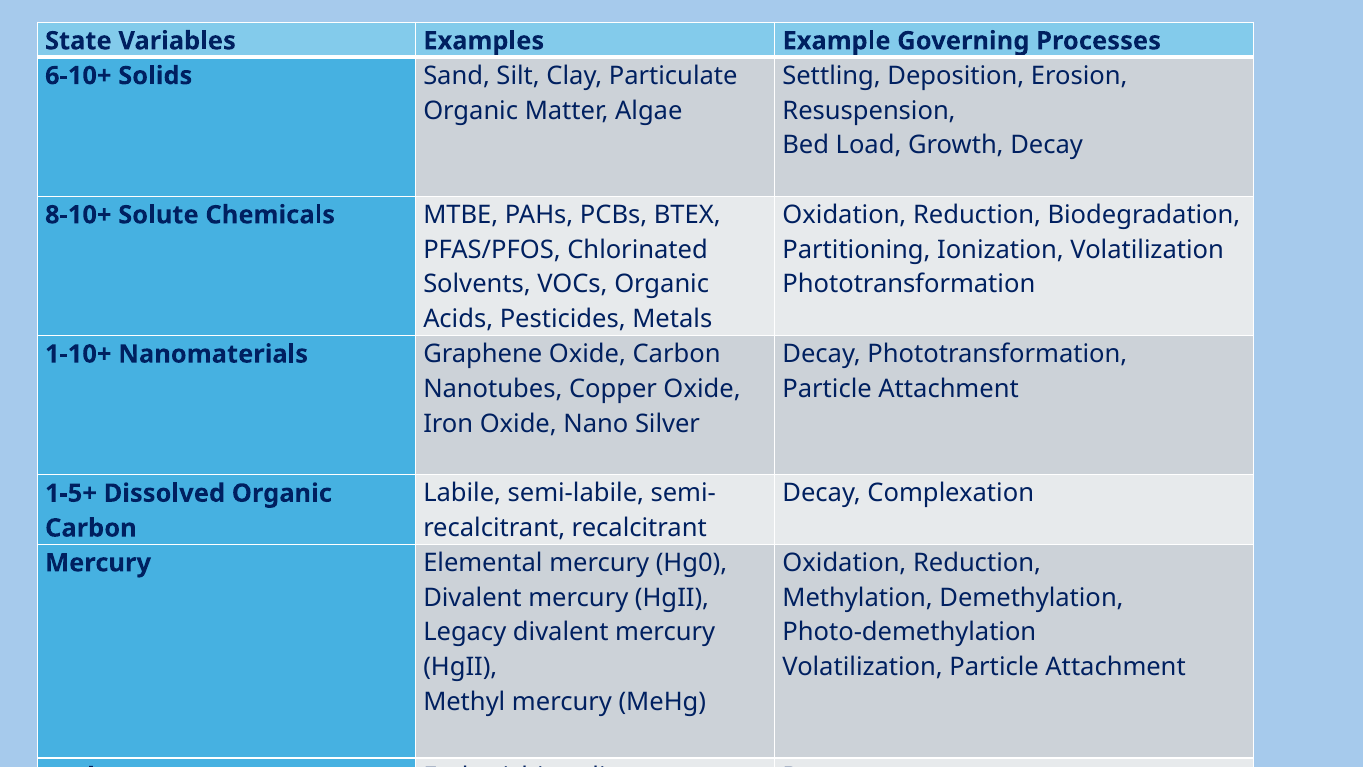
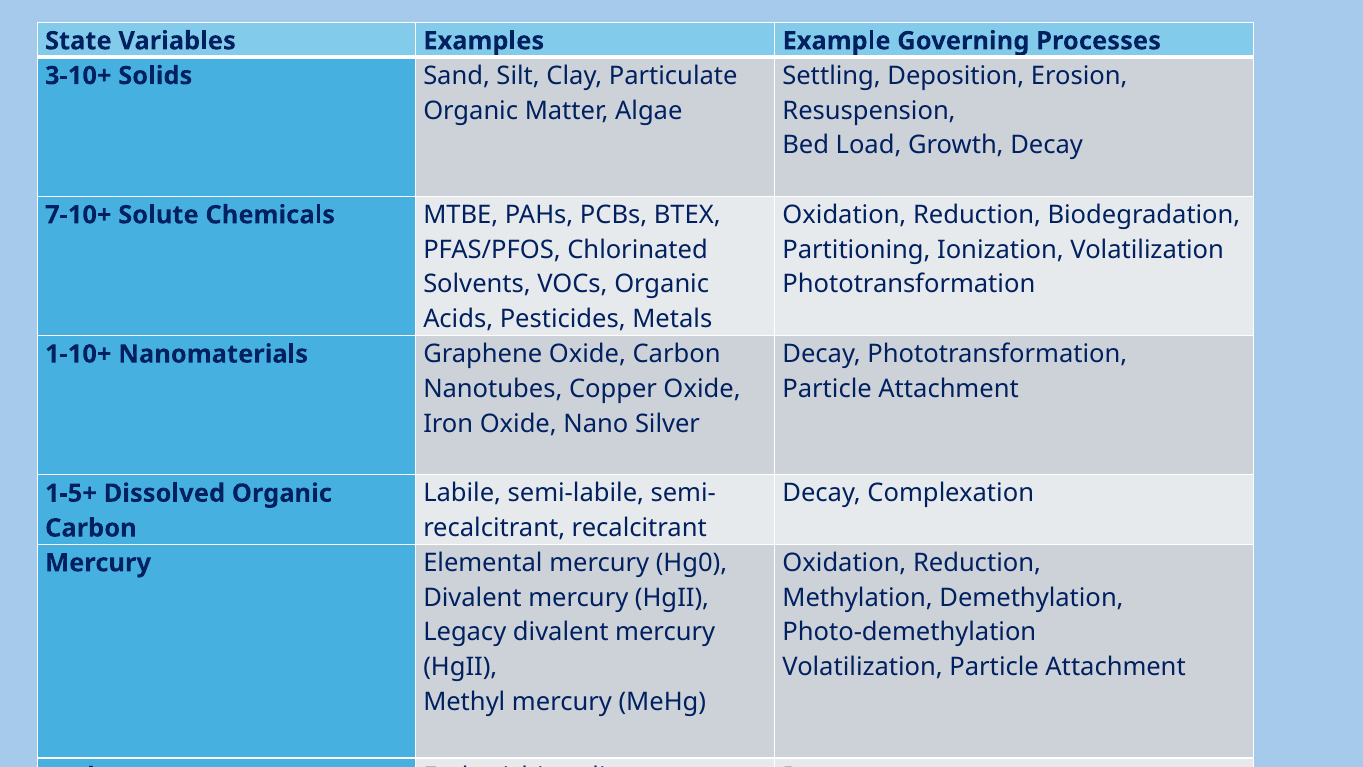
6-10+: 6-10+ -> 3-10+ (78, 76)
8-10+: 8-10+ -> 7-10+ (78, 215)
